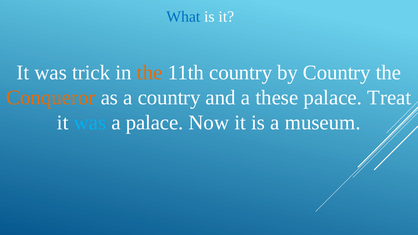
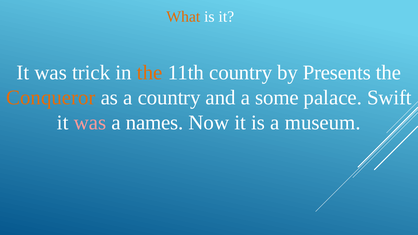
What colour: blue -> orange (183, 17)
by Country: Country -> Presents (337, 73)
these: these -> some (277, 98)
Treat: Treat -> Swift (389, 98)
was colour: light blue -> pink (90, 123)
a palace: palace -> names (155, 123)
